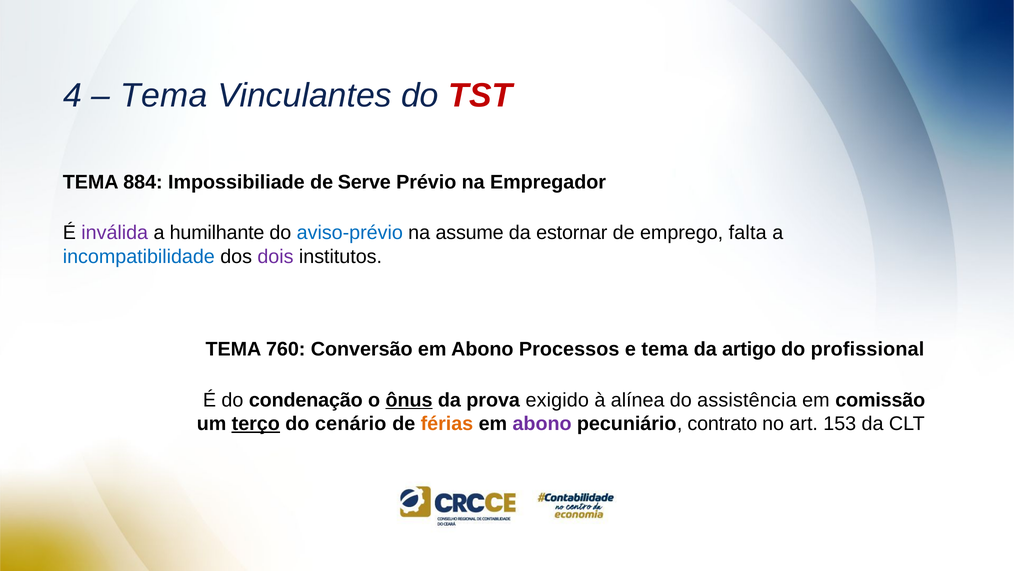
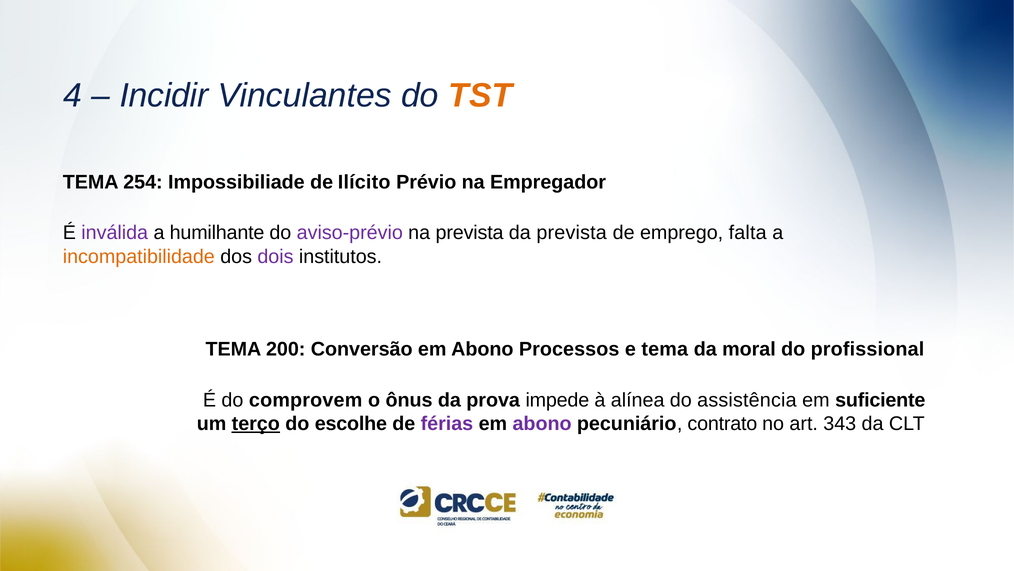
Tema: Tema -> Incidir (164, 96)
TST colour: red -> orange (480, 96)
884: 884 -> 254 (143, 182)
Serve: Serve -> Ilícito (364, 182)
aviso-prévio colour: blue -> purple (350, 233)
na assume: assume -> prevista (470, 233)
da estornar: estornar -> prevista (572, 233)
incompatibilidade colour: blue -> orange (139, 256)
760: 760 -> 200 (286, 349)
artigo: artigo -> moral (749, 349)
condenação: condenação -> comprovem (306, 400)
ônus underline: present -> none (409, 400)
exigido: exigido -> impede (557, 400)
comissão: comissão -> suficiente (880, 400)
cenário: cenário -> escolhe (351, 423)
férias colour: orange -> purple (447, 423)
153: 153 -> 343 (840, 423)
